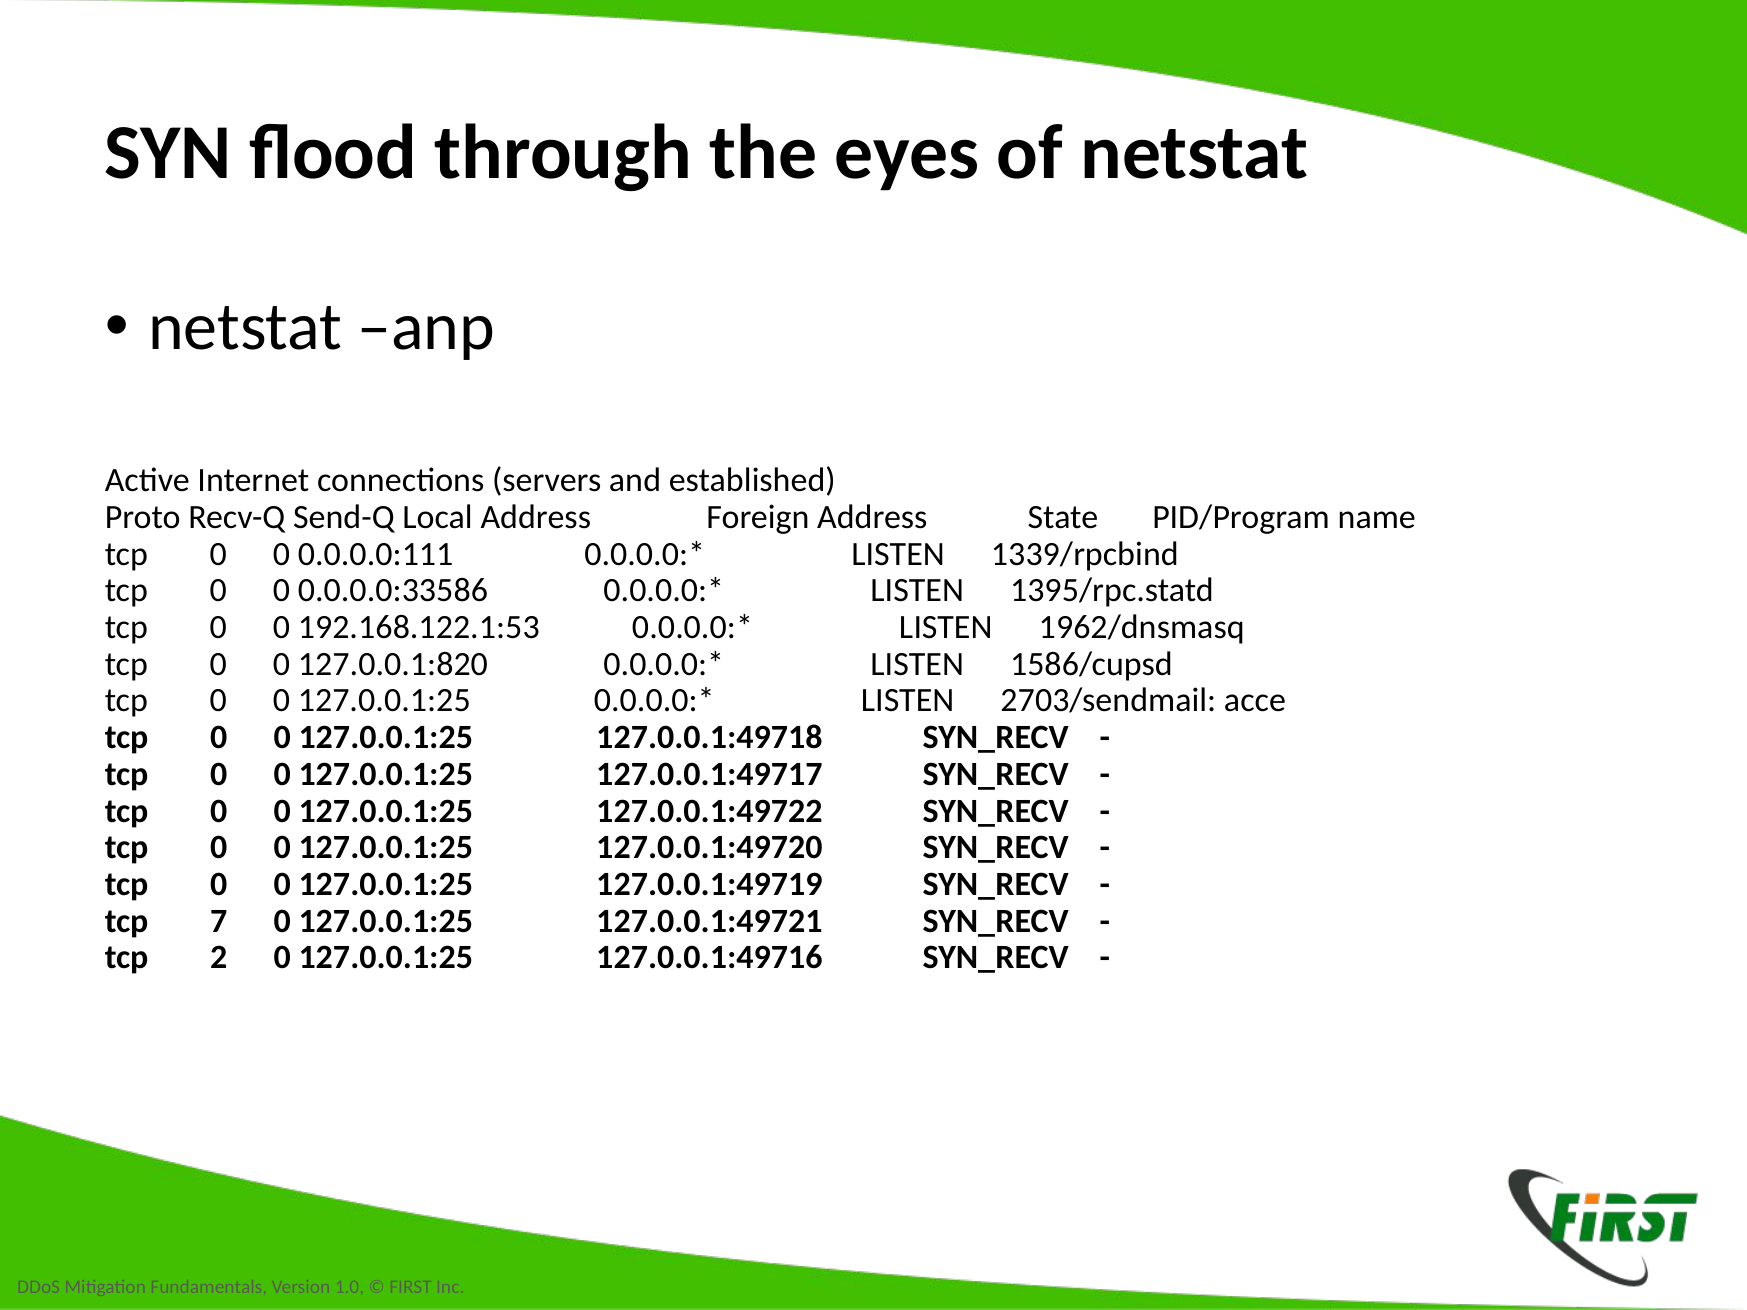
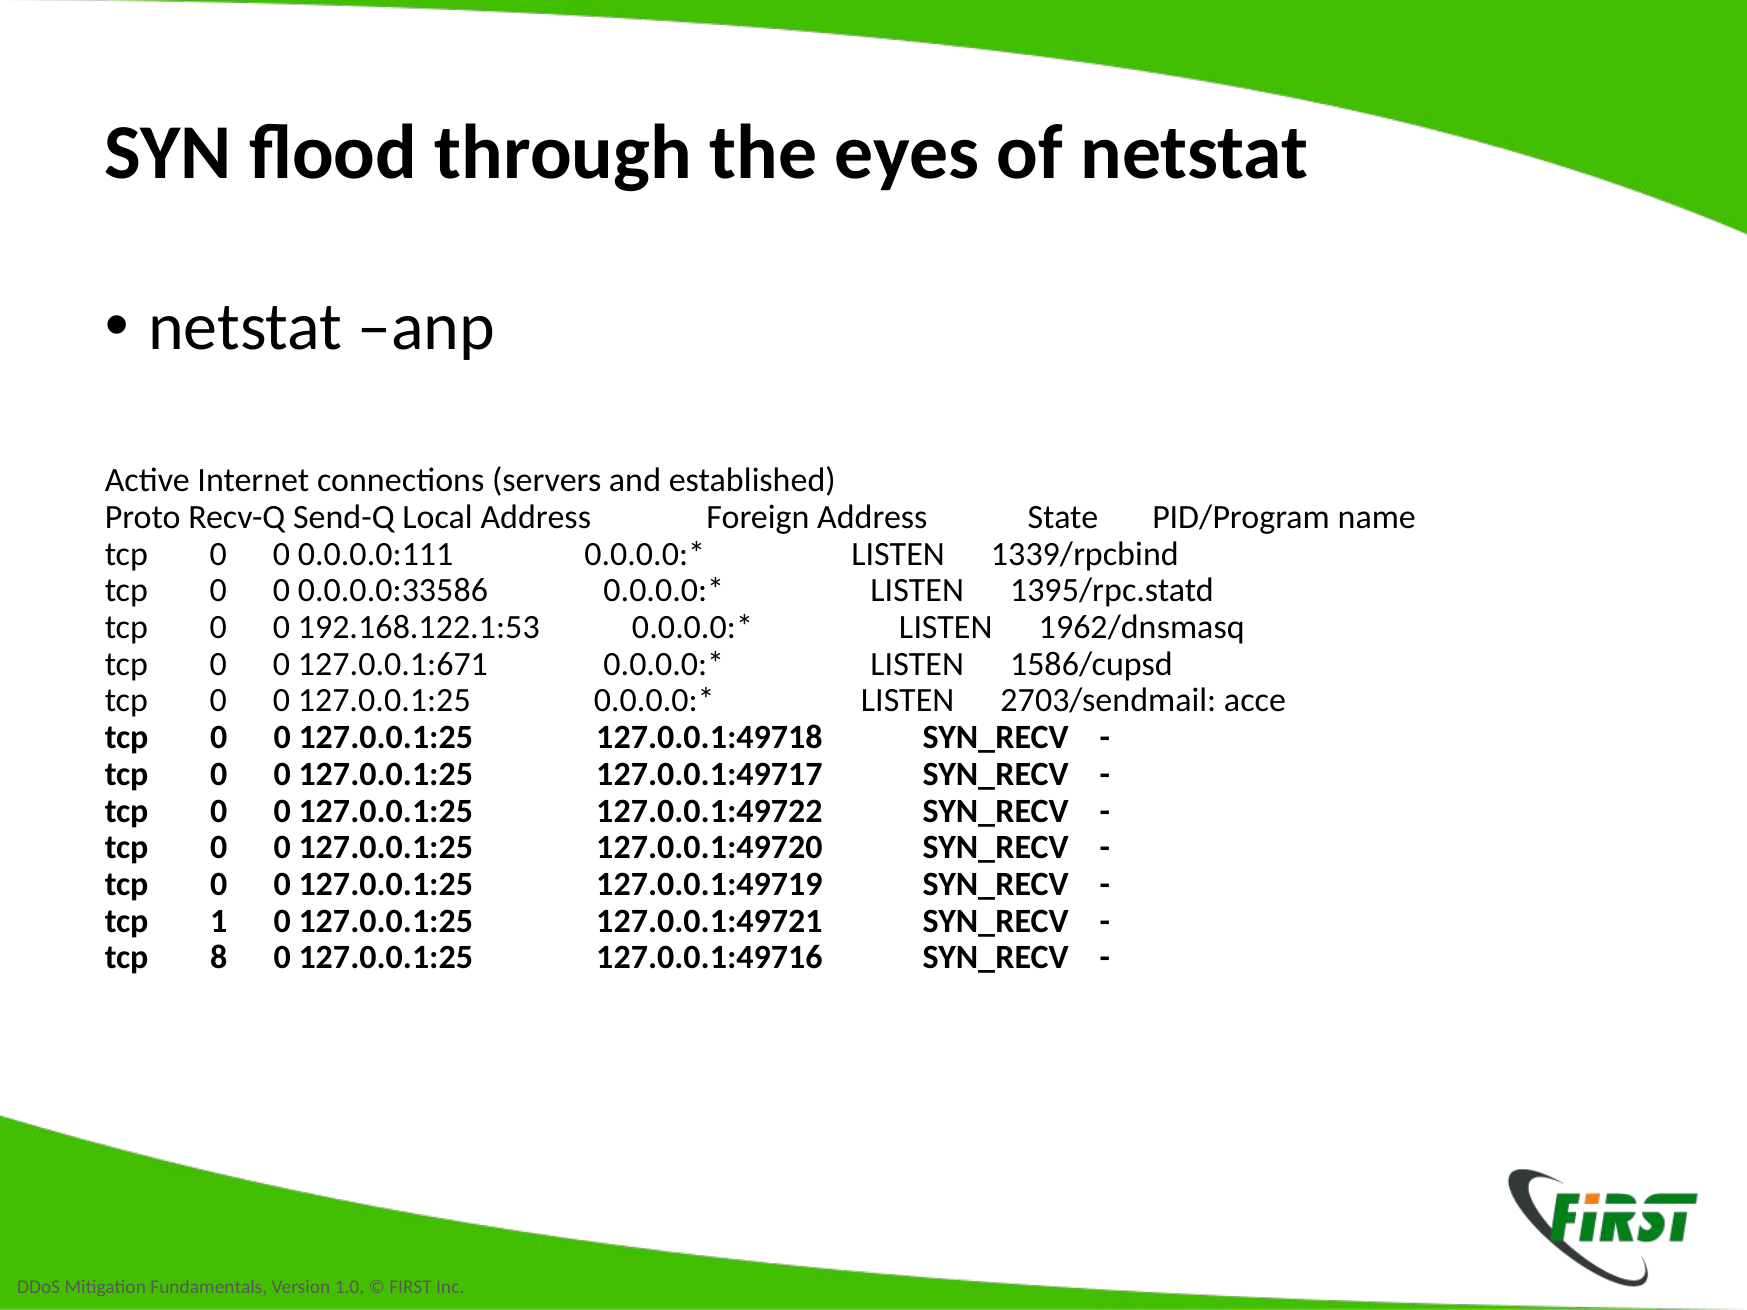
127.0.0.1:820: 127.0.0.1:820 -> 127.0.0.1:671 (393, 664)
7: 7 -> 1 (219, 921)
2: 2 -> 8 (219, 958)
